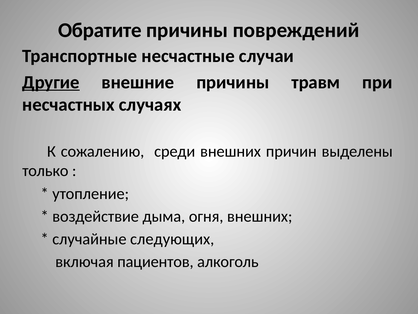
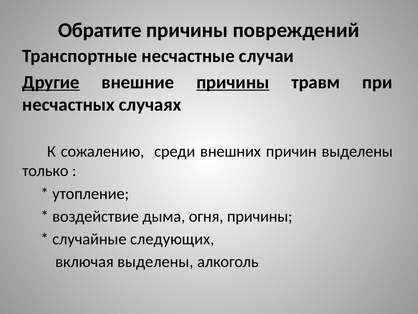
причины underline: none -> present (233, 82)
огня внешних: внешних -> причины (260, 216)
включая пациентов: пациентов -> выделены (155, 262)
